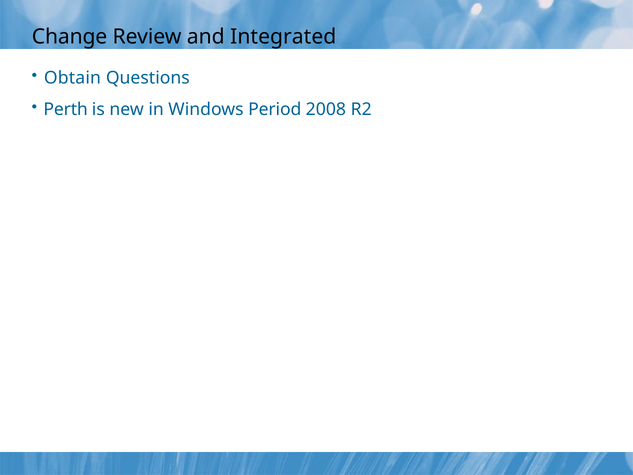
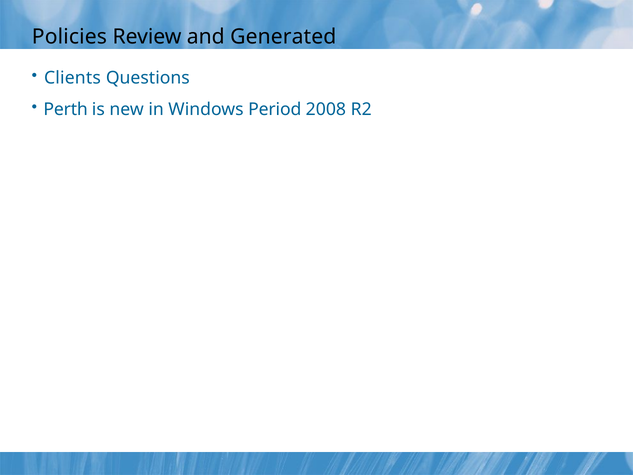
Change: Change -> Policies (69, 37)
Integrated: Integrated -> Generated (283, 37)
Obtain: Obtain -> Clients (72, 78)
